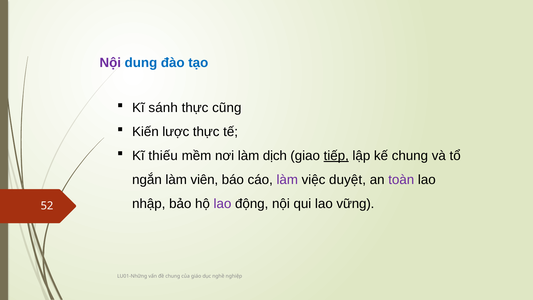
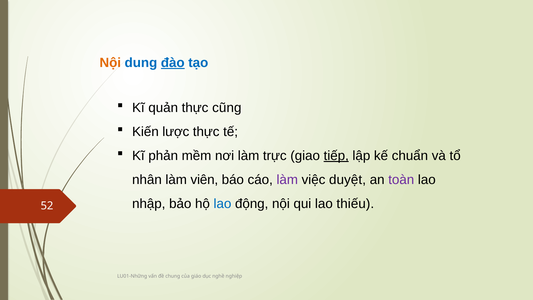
Nội colour: purple -> orange (110, 63)
đào underline: none -> present (173, 63)
sánh: sánh -> quản (163, 108)
thiếu: thiếu -> phản (163, 156)
dịch: dịch -> trực (275, 156)
kế chung: chung -> chuẩn (410, 156)
ngắn: ngắn -> nhân (147, 180)
lao colour: purple -> blue (222, 204)
vững: vững -> thiếu (355, 204)
